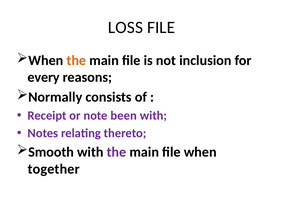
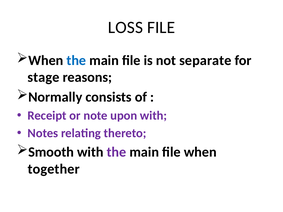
the colour: orange -> blue (76, 60)
inclusion: inclusion -> separate (205, 60)
every: every -> stage (43, 77)
been: been -> upon (124, 116)
